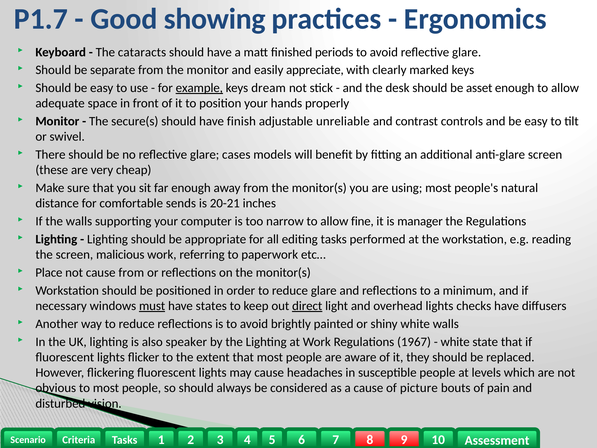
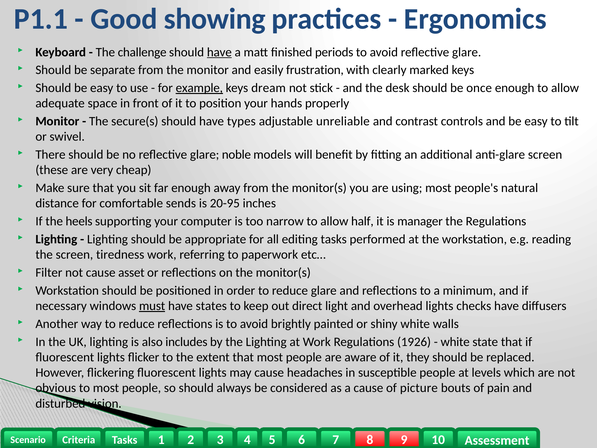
P1.7: P1.7 -> P1.1 (41, 19)
cataracts: cataracts -> challenge (142, 52)
have underline: none -> present (219, 52)
appreciate: appreciate -> frustration (315, 70)
asset: asset -> once (479, 88)
finish: finish -> types (241, 121)
cases: cases -> noble (236, 155)
20-21: 20-21 -> 20-95 (225, 203)
the walls: walls -> heels (79, 221)
fine: fine -> half (362, 221)
malicious: malicious -> tiredness (120, 255)
Place: Place -> Filter (49, 272)
cause from: from -> asset (131, 272)
direct underline: present -> none (307, 306)
speaker: speaker -> includes (186, 342)
1967: 1967 -> 1926 (414, 342)
